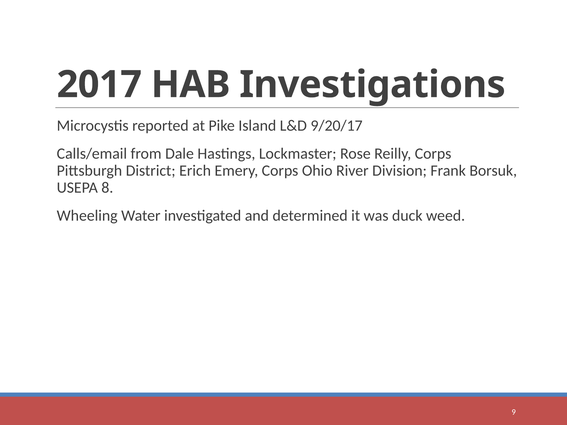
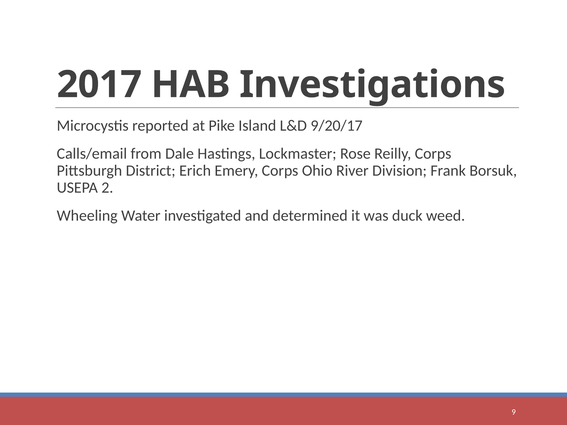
8: 8 -> 2 (107, 188)
